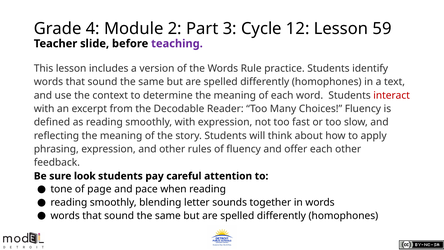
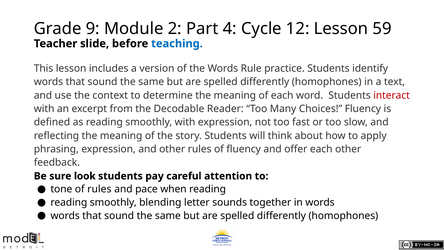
4: 4 -> 9 (93, 29)
3: 3 -> 4 (230, 29)
teaching colour: purple -> blue (177, 44)
of page: page -> rules (99, 189)
